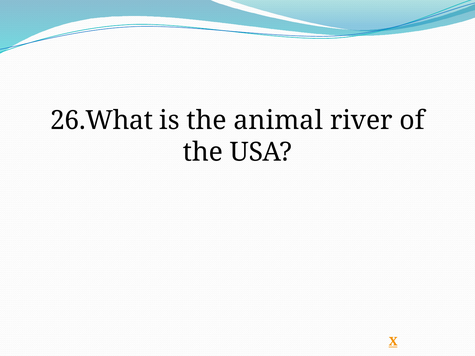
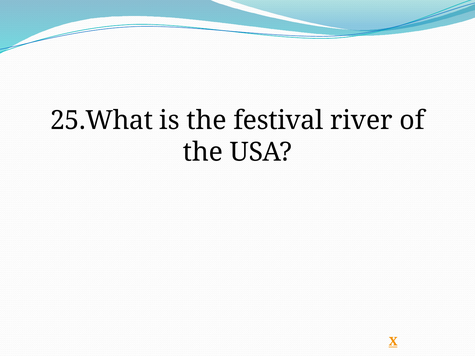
26.What: 26.What -> 25.What (102, 121)
animal: animal -> festival (278, 121)
